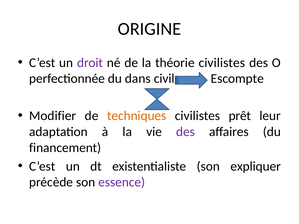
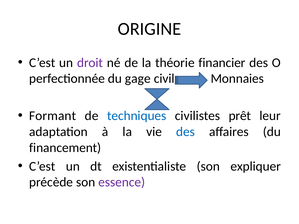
théorie civilistes: civilistes -> financier (222, 63)
dans: dans -> gage (138, 79)
Escompte: Escompte -> Monnaies (237, 79)
Modifier: Modifier -> Formant (53, 116)
techniques colour: orange -> blue (137, 116)
des colour: purple -> blue (186, 132)
